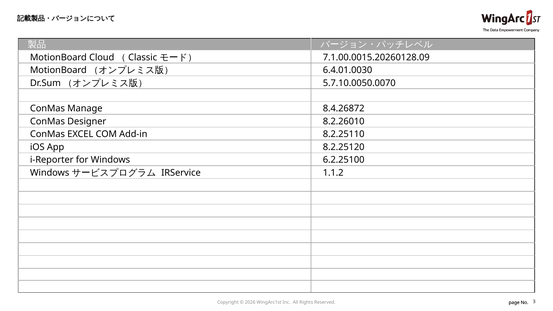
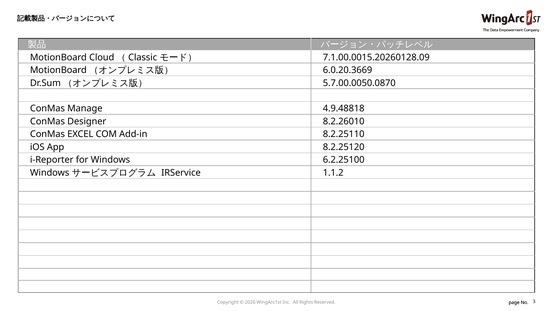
6.4.01.0030: 6.4.01.0030 -> 6.0.20.3669 (348, 70)
5.7.10.0050.0070: 5.7.10.0050.0070 -> 5.7.00.0050.0870 (359, 83)
8.4.26872: 8.4.26872 -> 4.9.48818 (344, 109)
